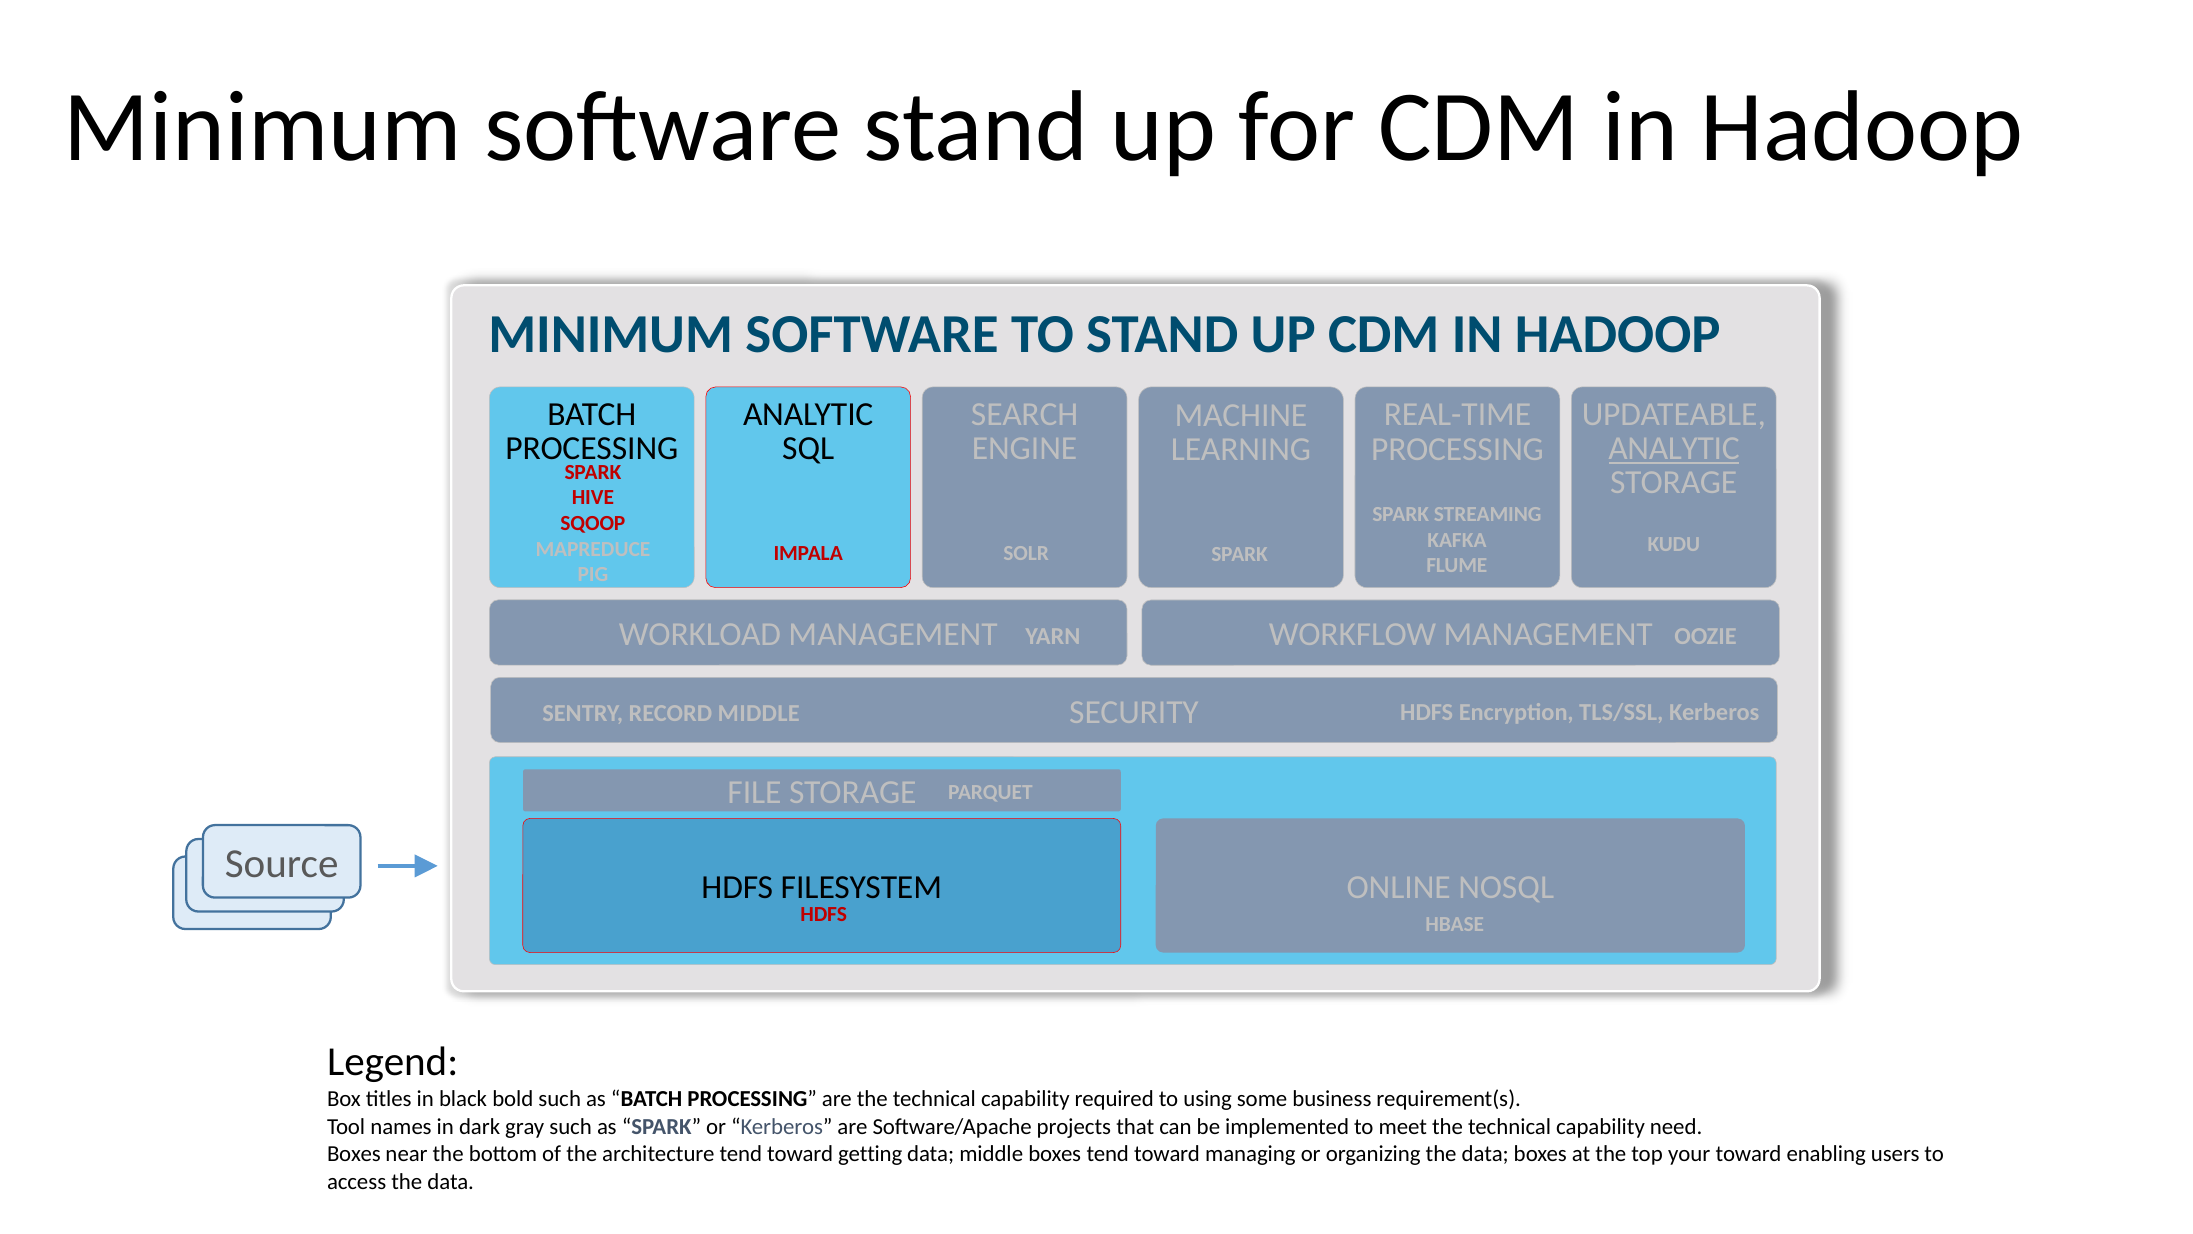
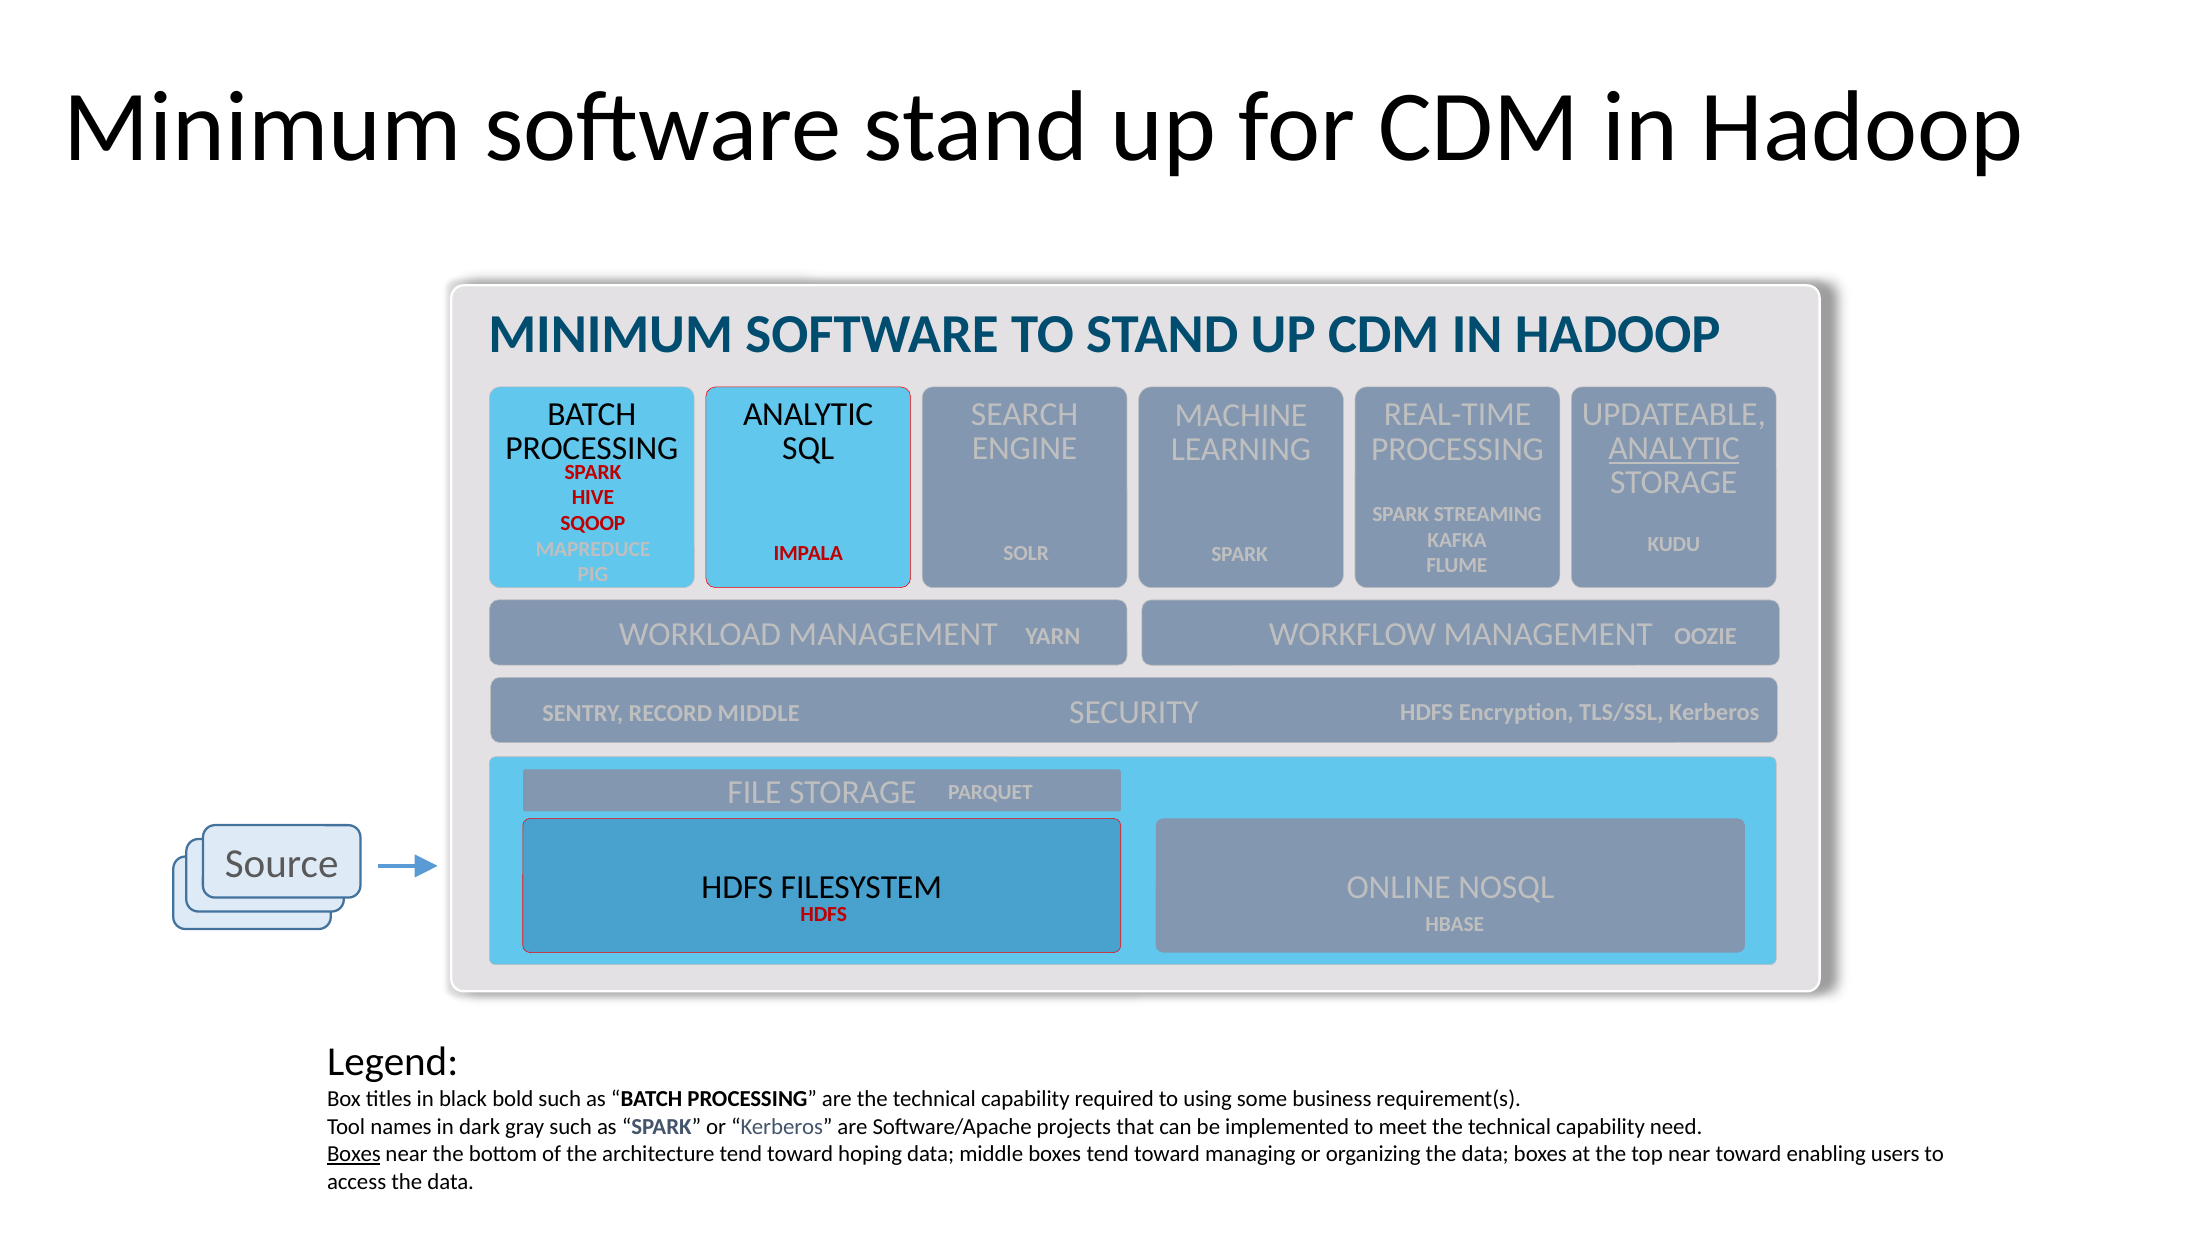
Boxes underline: none -> present (354, 1154)
getting: getting -> hoping (870, 1154)
top your: your -> near (1689, 1154)
